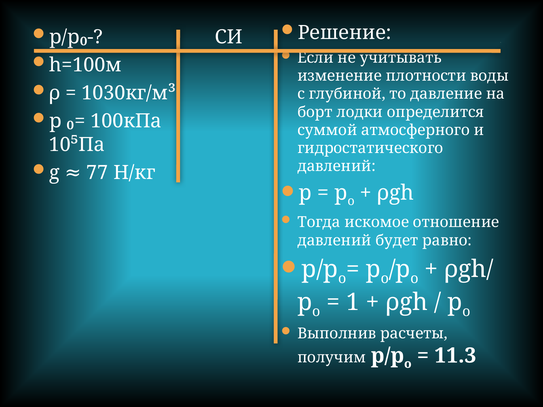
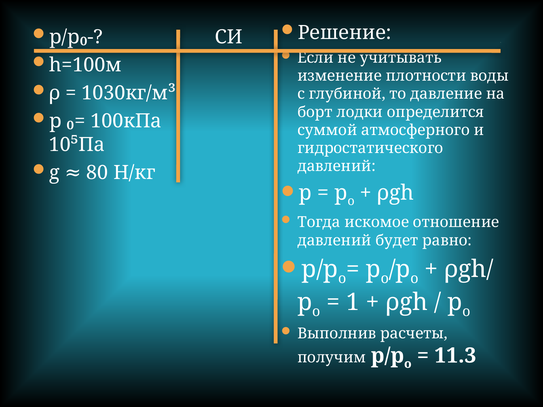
77: 77 -> 80 (97, 173)
